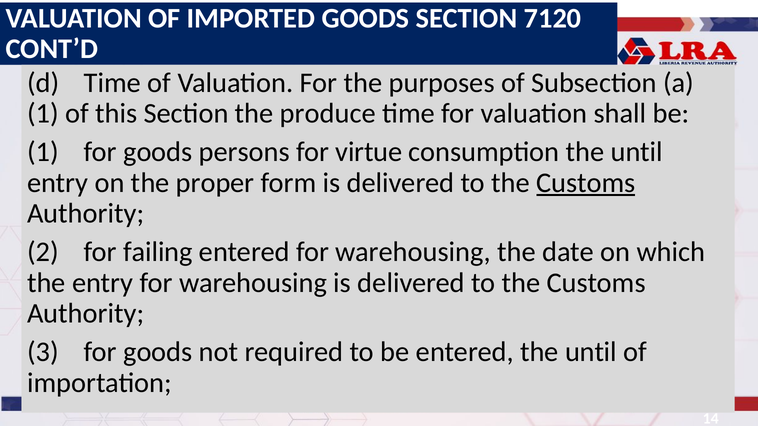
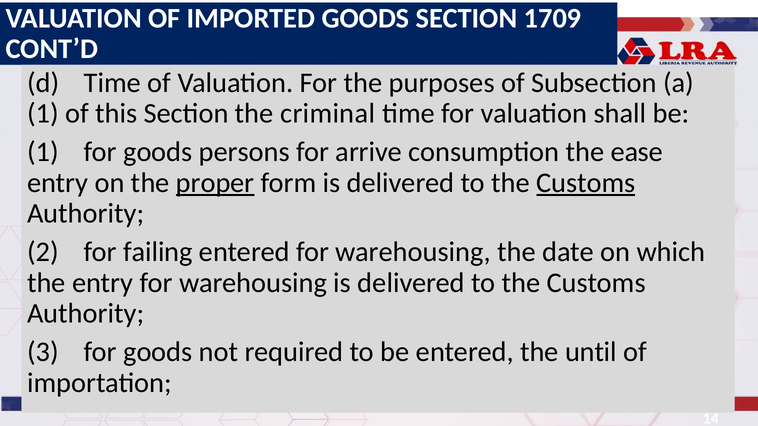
7120: 7120 -> 1709 (553, 18)
produce: produce -> criminal (328, 114)
virtue: virtue -> arrive (369, 152)
consumption the until: until -> ease (637, 152)
proper underline: none -> present (215, 183)
